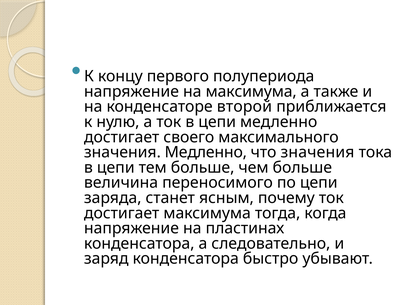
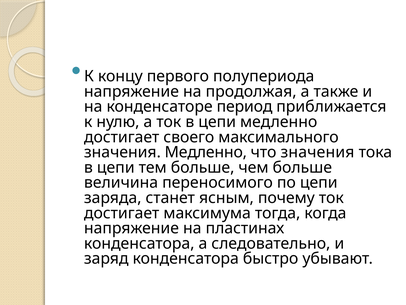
на максимума: максимума -> продолжая (251, 91)
второй: второй -> период (245, 107)
